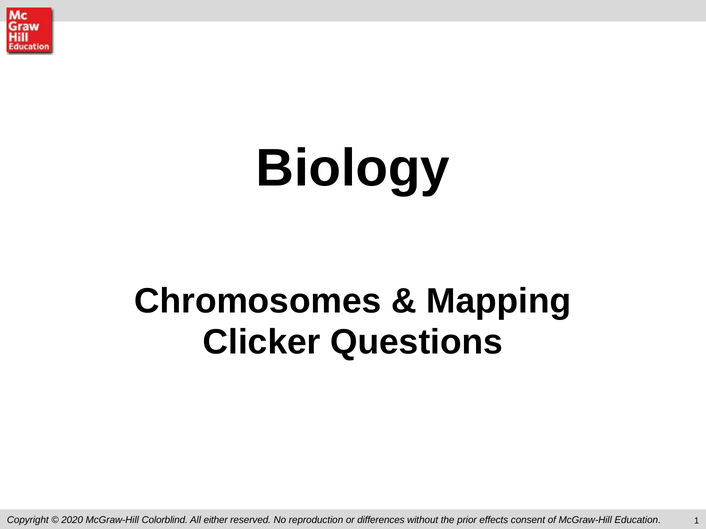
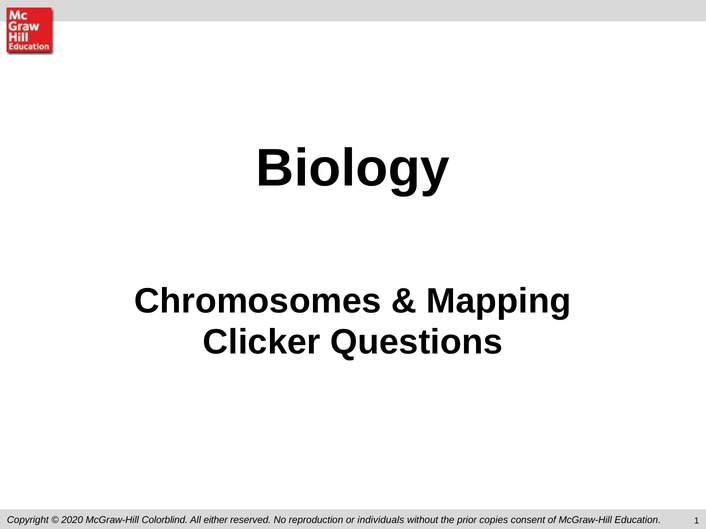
differences: differences -> individuals (381, 521)
effects: effects -> copies (494, 521)
